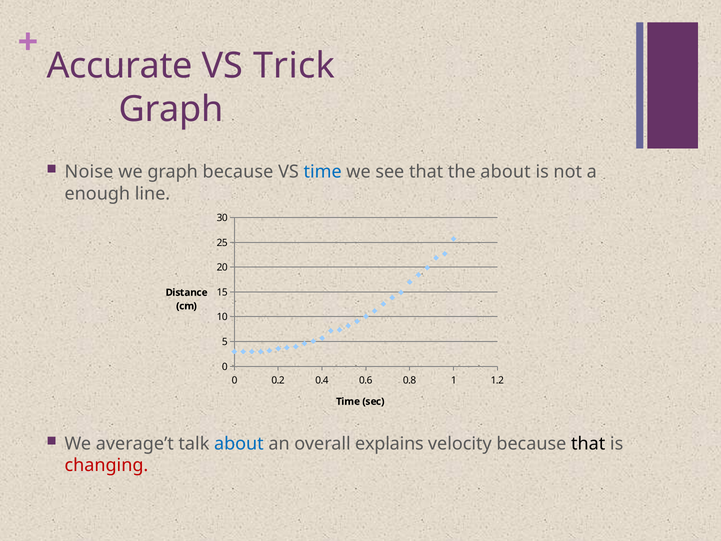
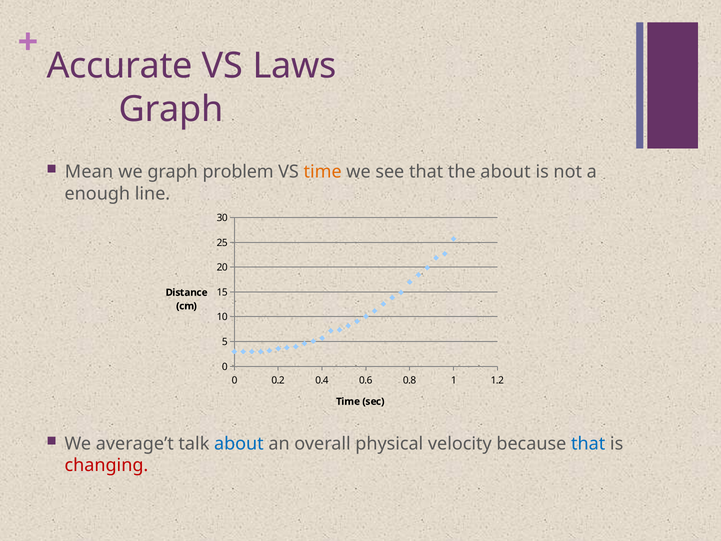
Trick: Trick -> Laws (294, 66)
Noise: Noise -> Mean (89, 172)
graph because: because -> problem (238, 172)
time colour: blue -> orange (323, 172)
explains: explains -> physical (389, 444)
that colour: black -> blue (588, 444)
